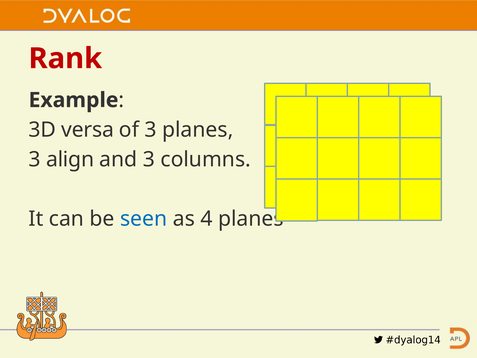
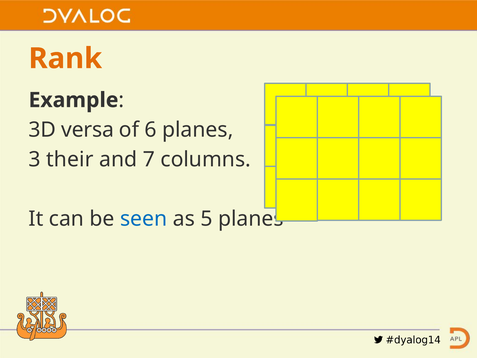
Rank colour: red -> orange (65, 58)
of 3: 3 -> 6 (151, 130)
align: align -> their (70, 159)
and 3: 3 -> 7 (149, 159)
4: 4 -> 5 (206, 219)
